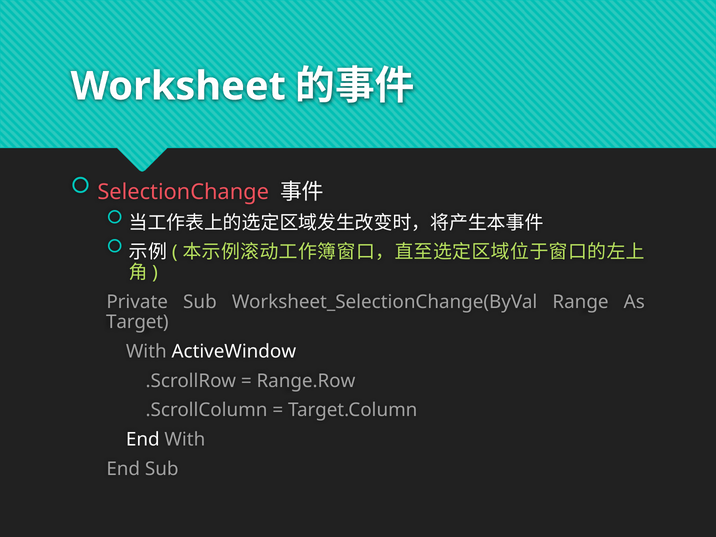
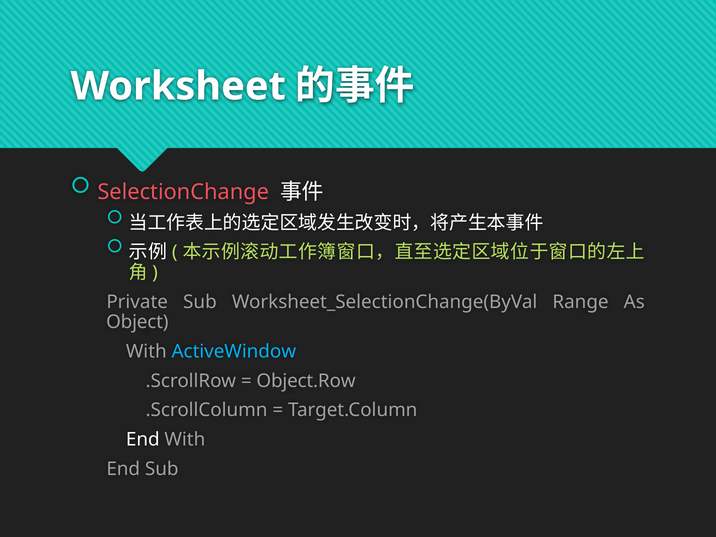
Target: Target -> Object (137, 322)
ActiveWindow colour: white -> light blue (234, 352)
Range.Row: Range.Row -> Object.Row (306, 381)
